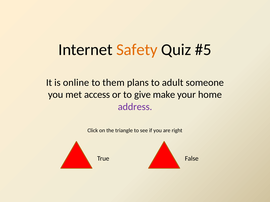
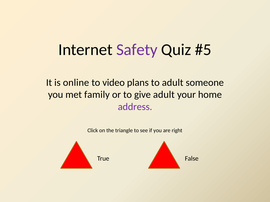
Safety colour: orange -> purple (137, 50)
them: them -> video (114, 83)
access: access -> family (97, 95)
give make: make -> adult (164, 95)
